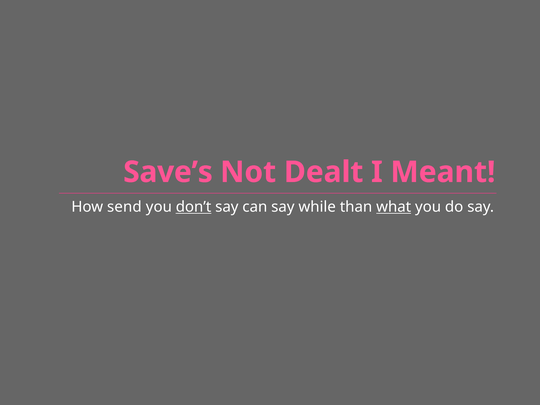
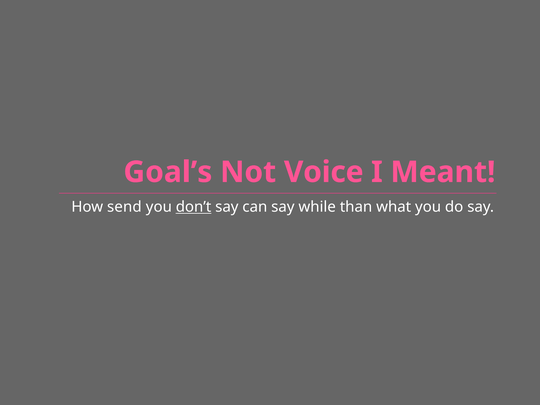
Save’s: Save’s -> Goal’s (168, 172)
Dealt: Dealt -> Voice (324, 172)
what underline: present -> none (394, 207)
